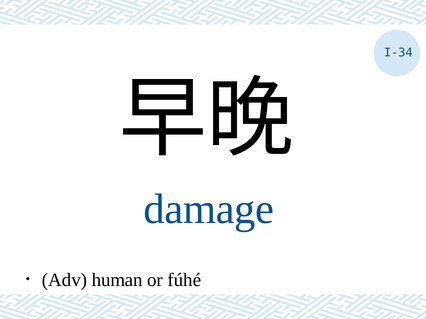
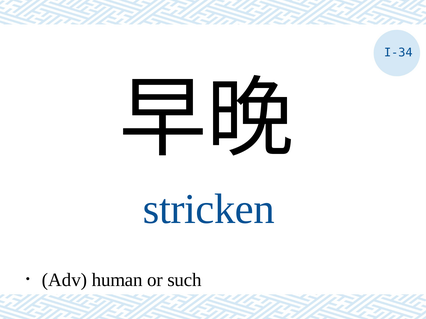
damage: damage -> stricken (209, 210)
fúhé: fúhé -> such (184, 280)
